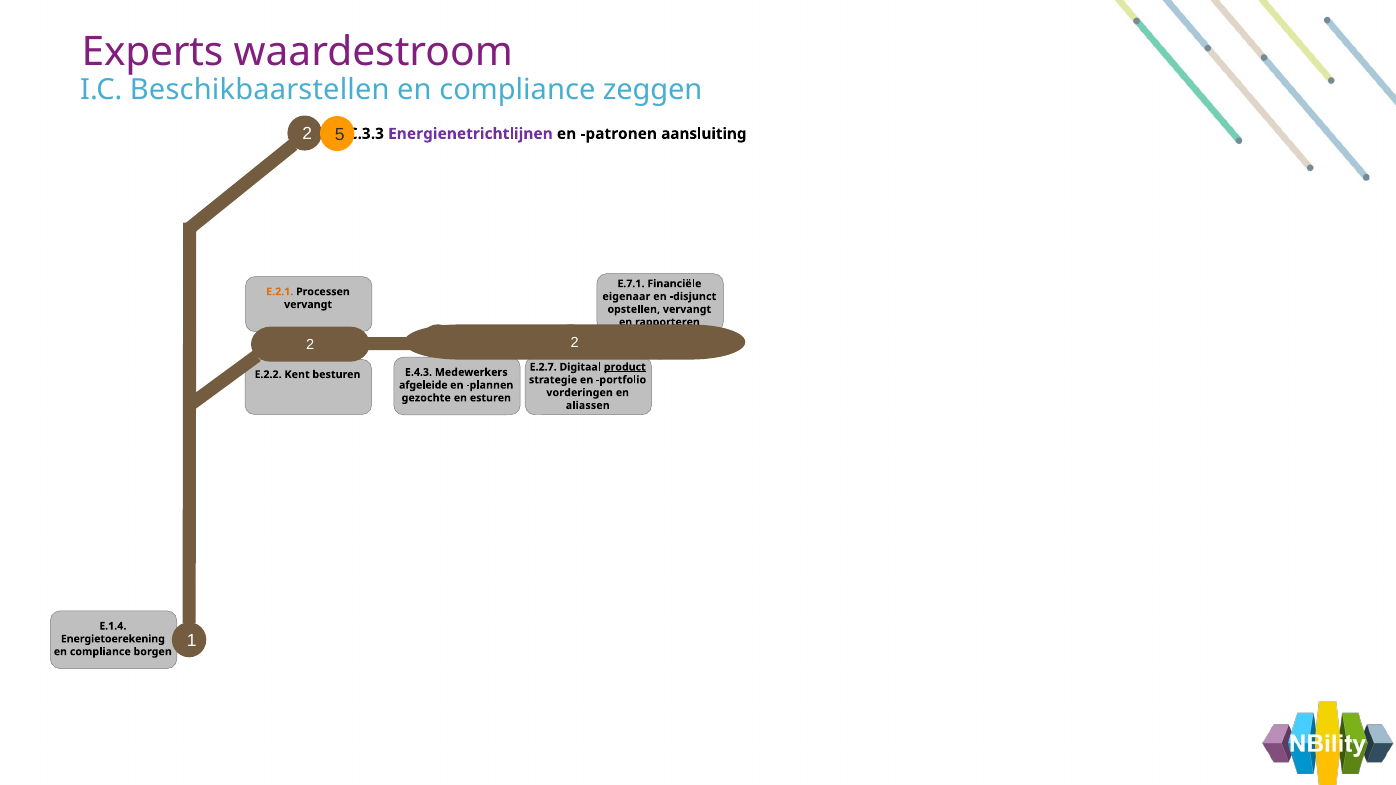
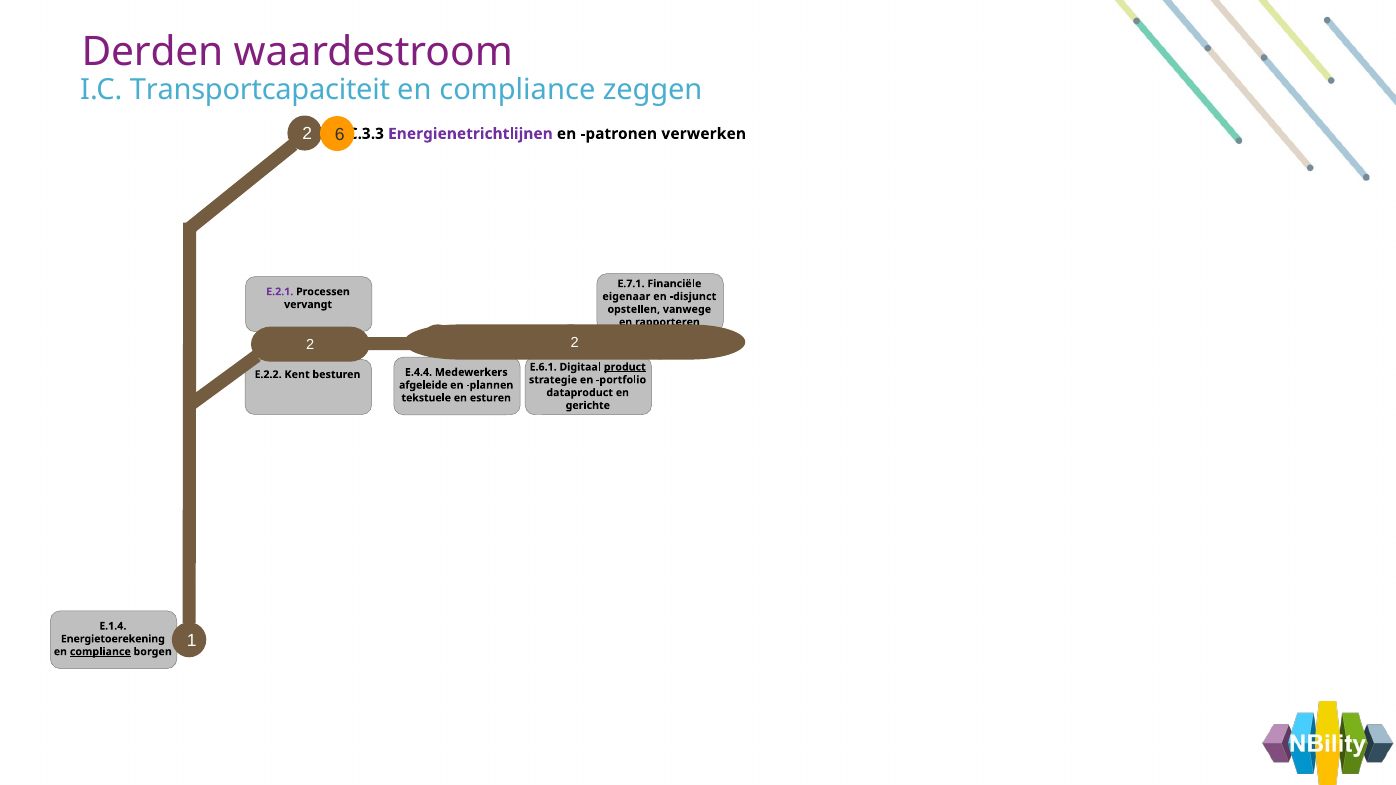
Experts: Experts -> Derden (153, 52)
Beschikbaarstellen: Beschikbaarstellen -> Transportcapaciteit (260, 90)
5: 5 -> 6 (340, 135)
aansluiting: aansluiting -> verwerken (704, 134)
E.2.1 colour: orange -> purple (280, 292)
opstellen vervangt: vervangt -> vanwege (687, 309)
E.2.7: E.2.7 -> E.6.1 (543, 367)
E.4.3: E.4.3 -> E.4.4 (418, 372)
vorderingen: vorderingen -> dataproduct (580, 393)
gezochte: gezochte -> tekstuele (426, 398)
aliassen: aliassen -> gerichte (588, 406)
compliance underline: none -> present (100, 652)
